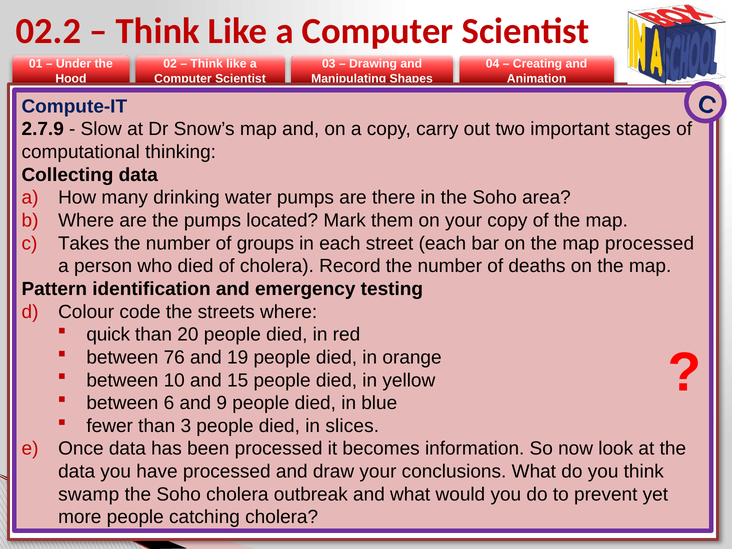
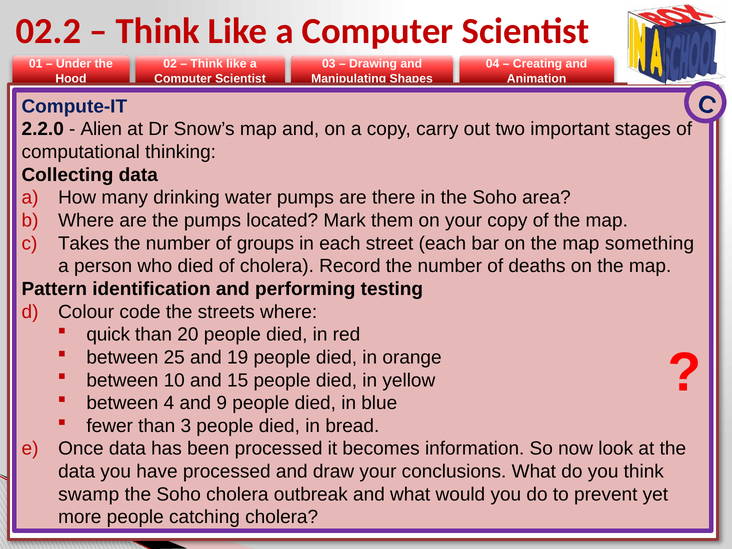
2.7.9: 2.7.9 -> 2.2.0 (43, 129)
Slow: Slow -> Alien (101, 129)
map processed: processed -> something (650, 243)
emergency: emergency -> performing (305, 289)
76: 76 -> 25 (174, 357)
6: 6 -> 4 (169, 403)
slices: slices -> bread (352, 426)
